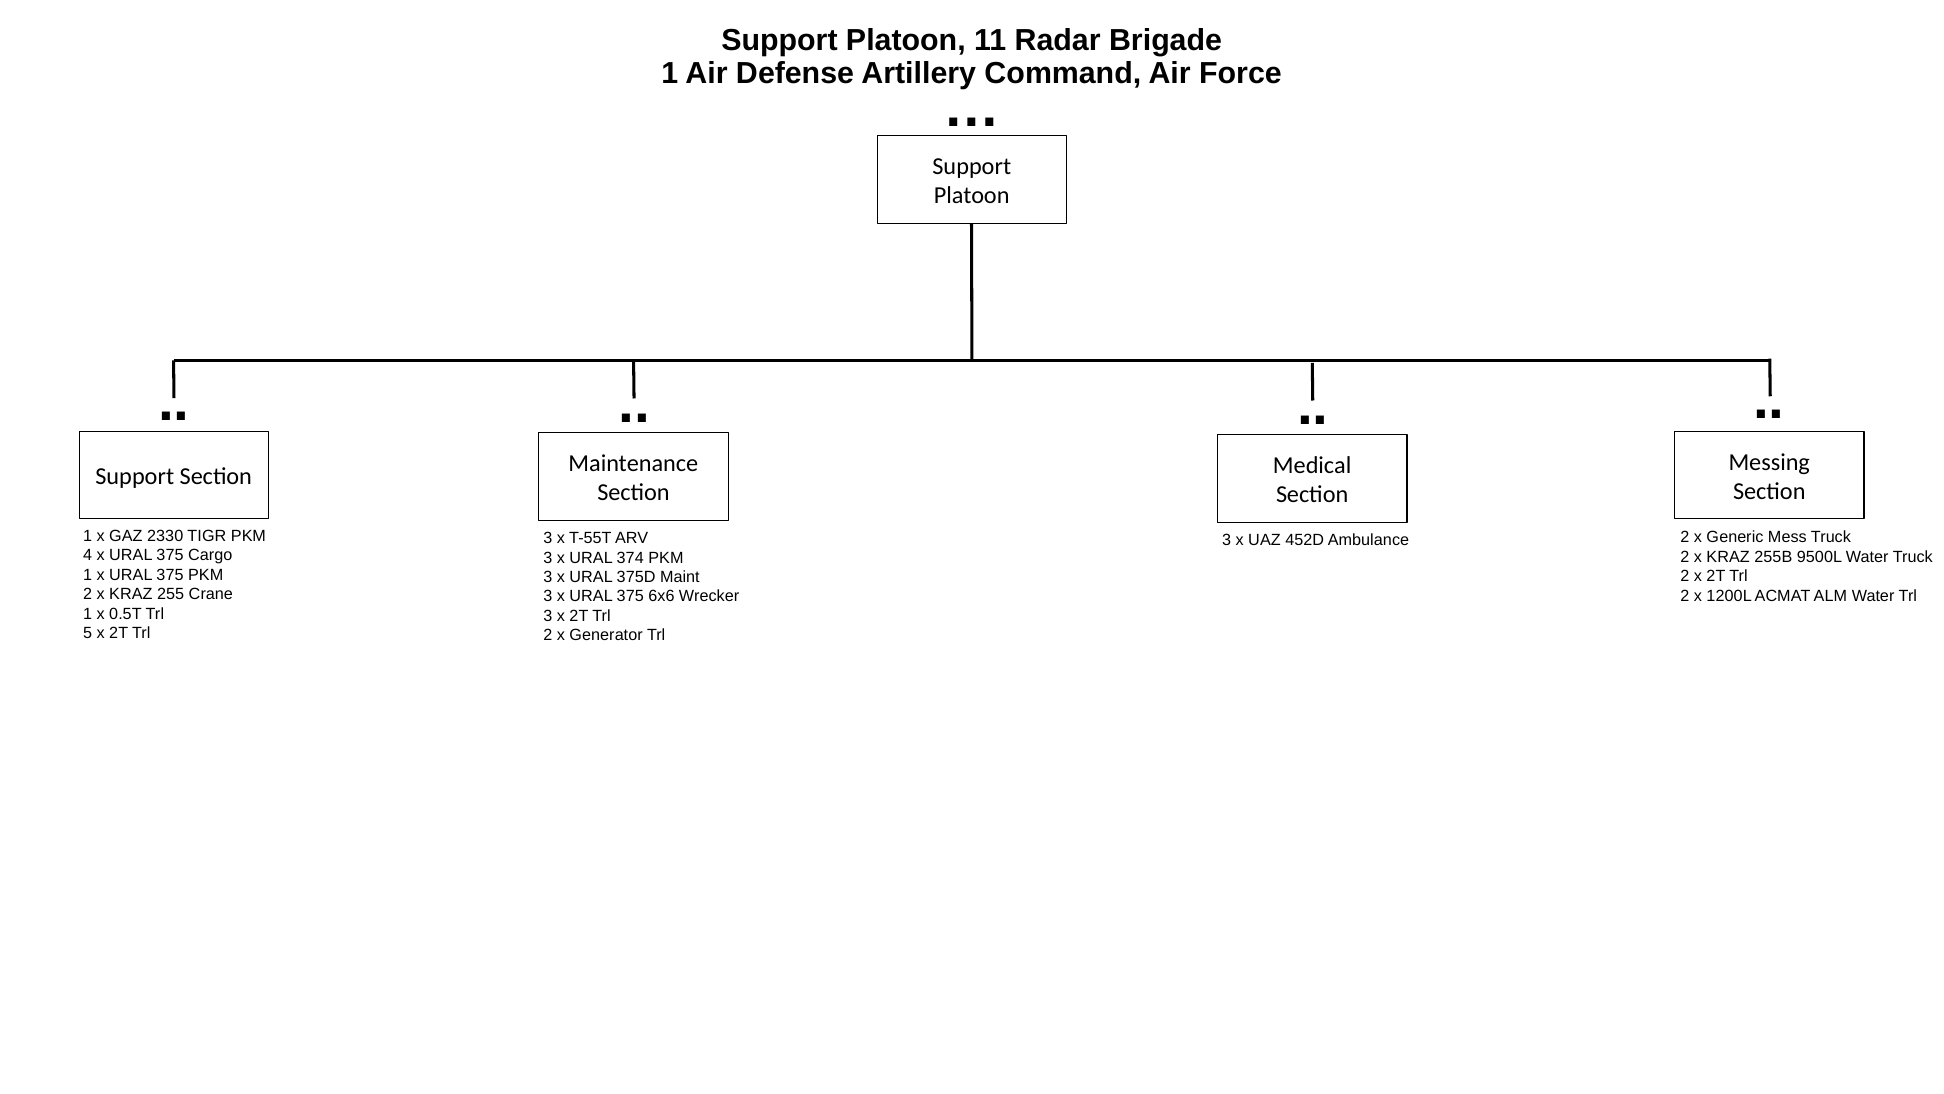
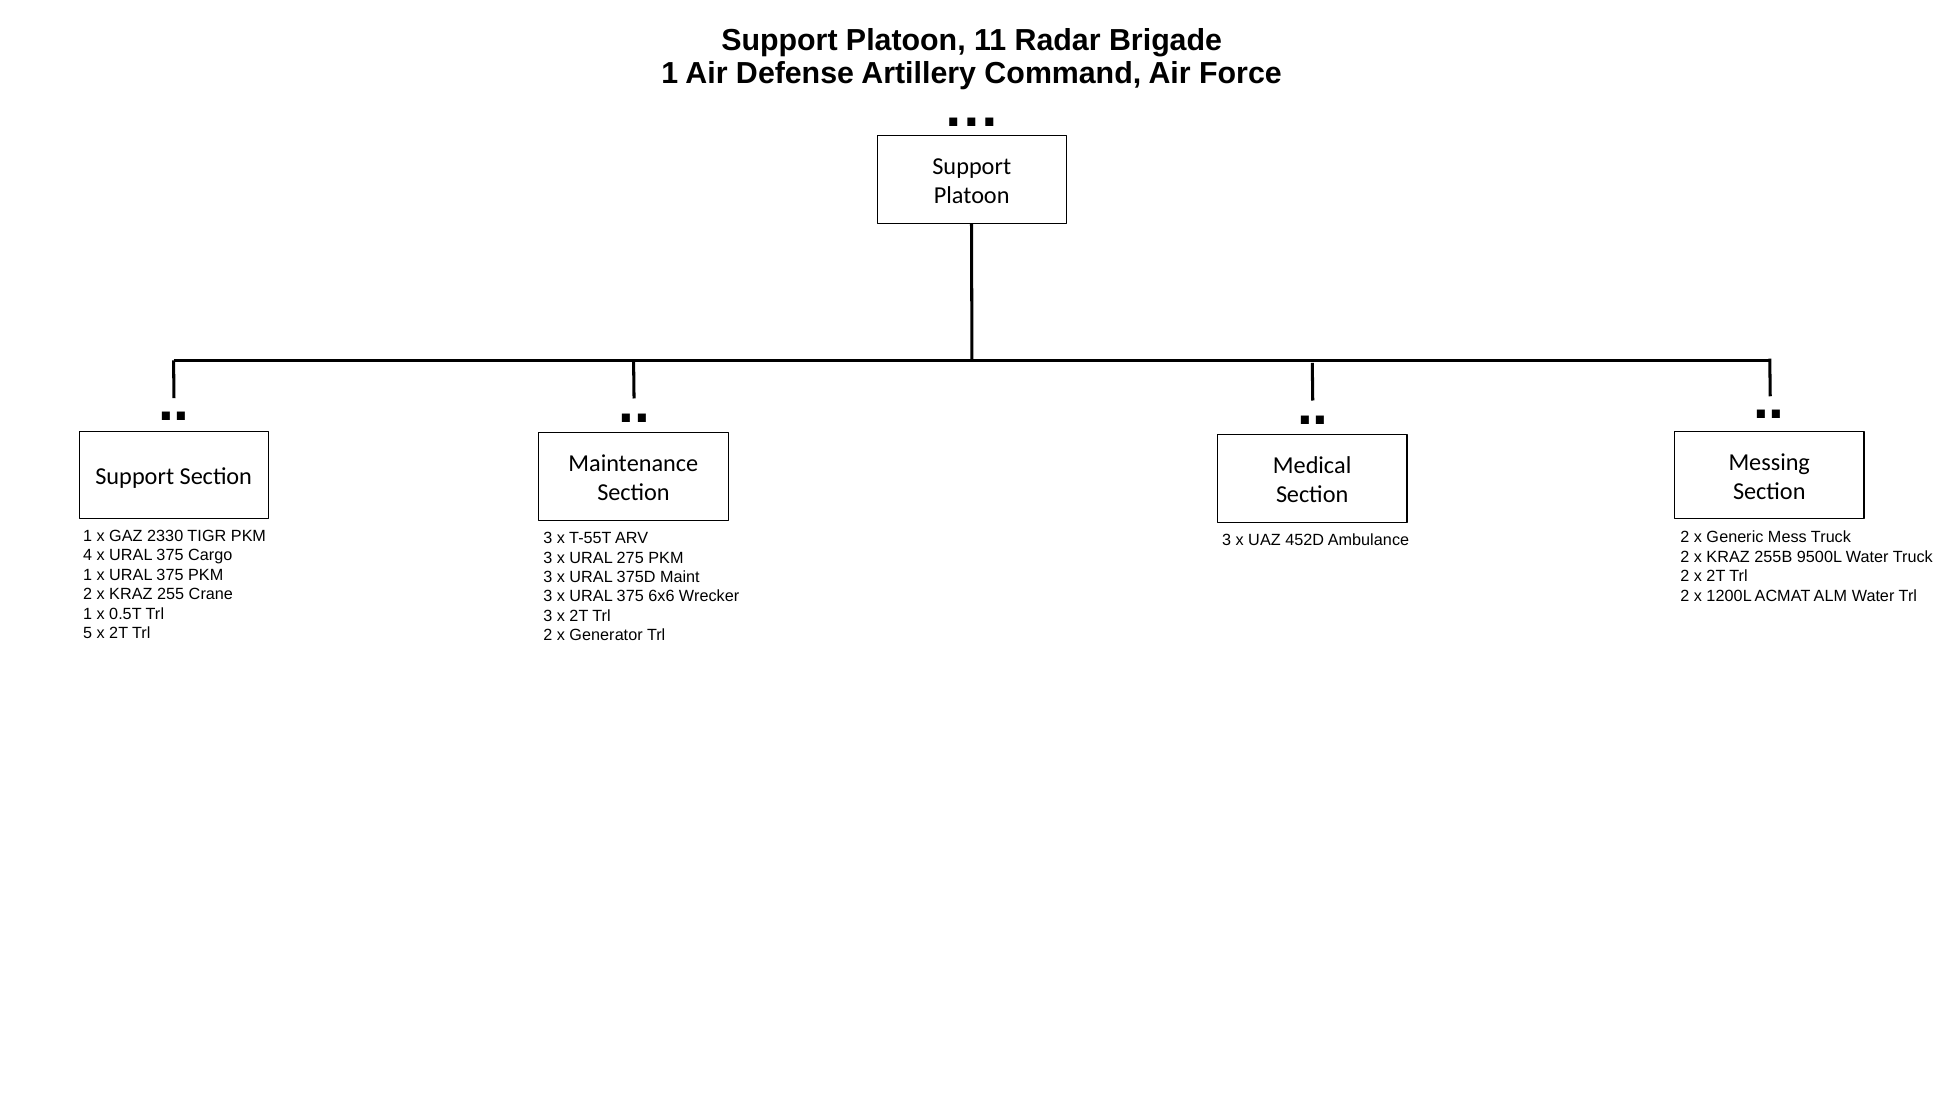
374: 374 -> 275 (630, 558)
